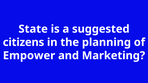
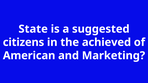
planning: planning -> achieved (106, 42)
Empower: Empower -> American (29, 56)
